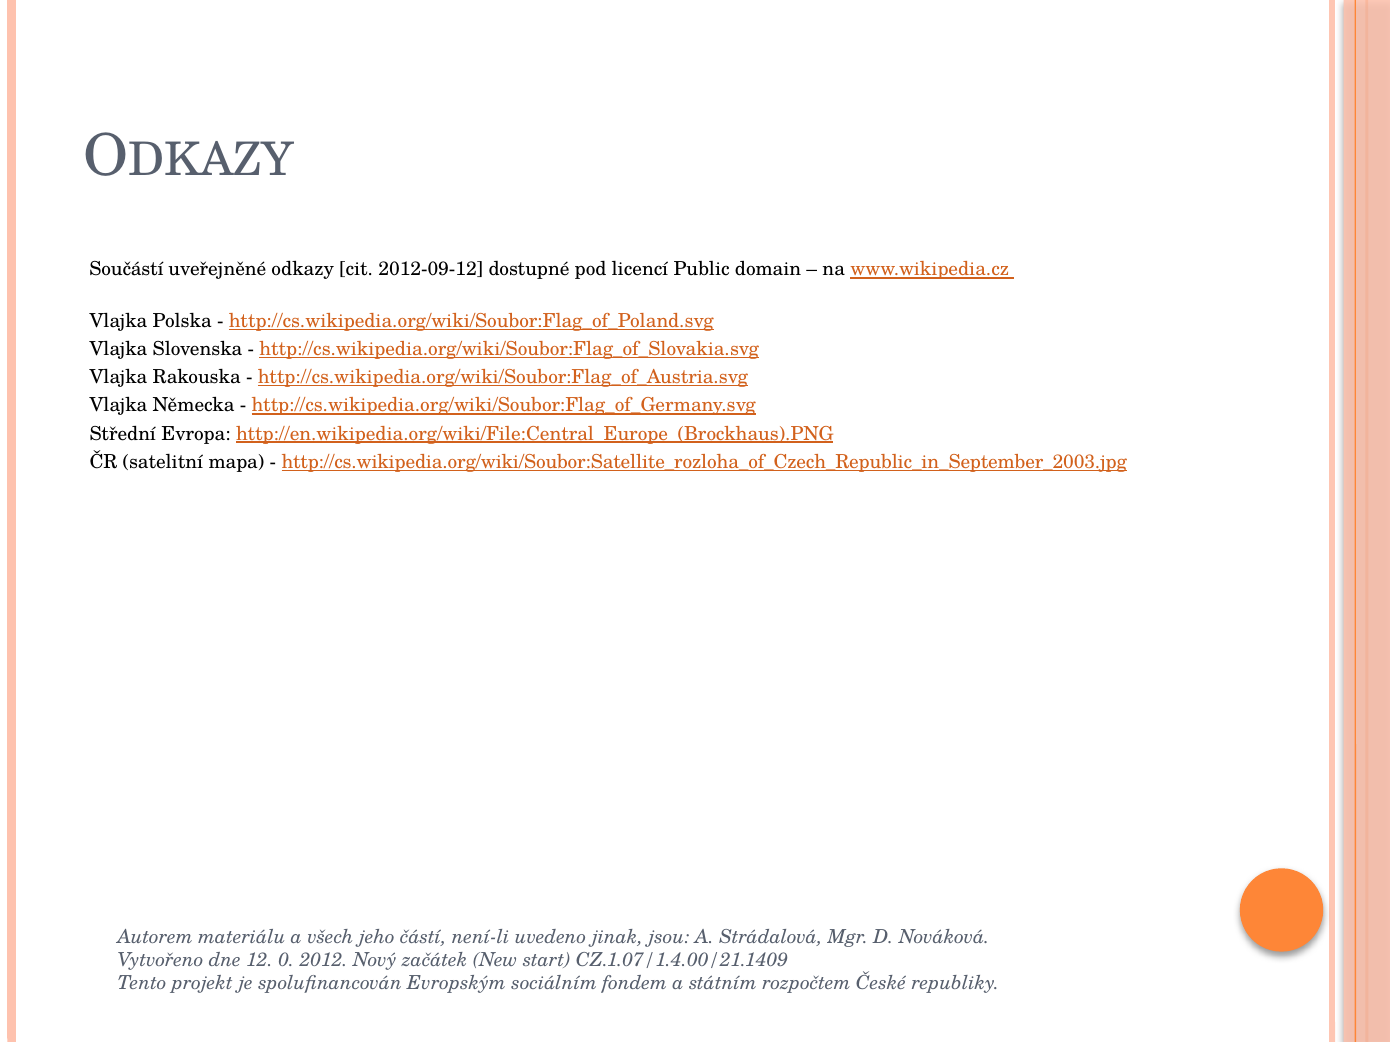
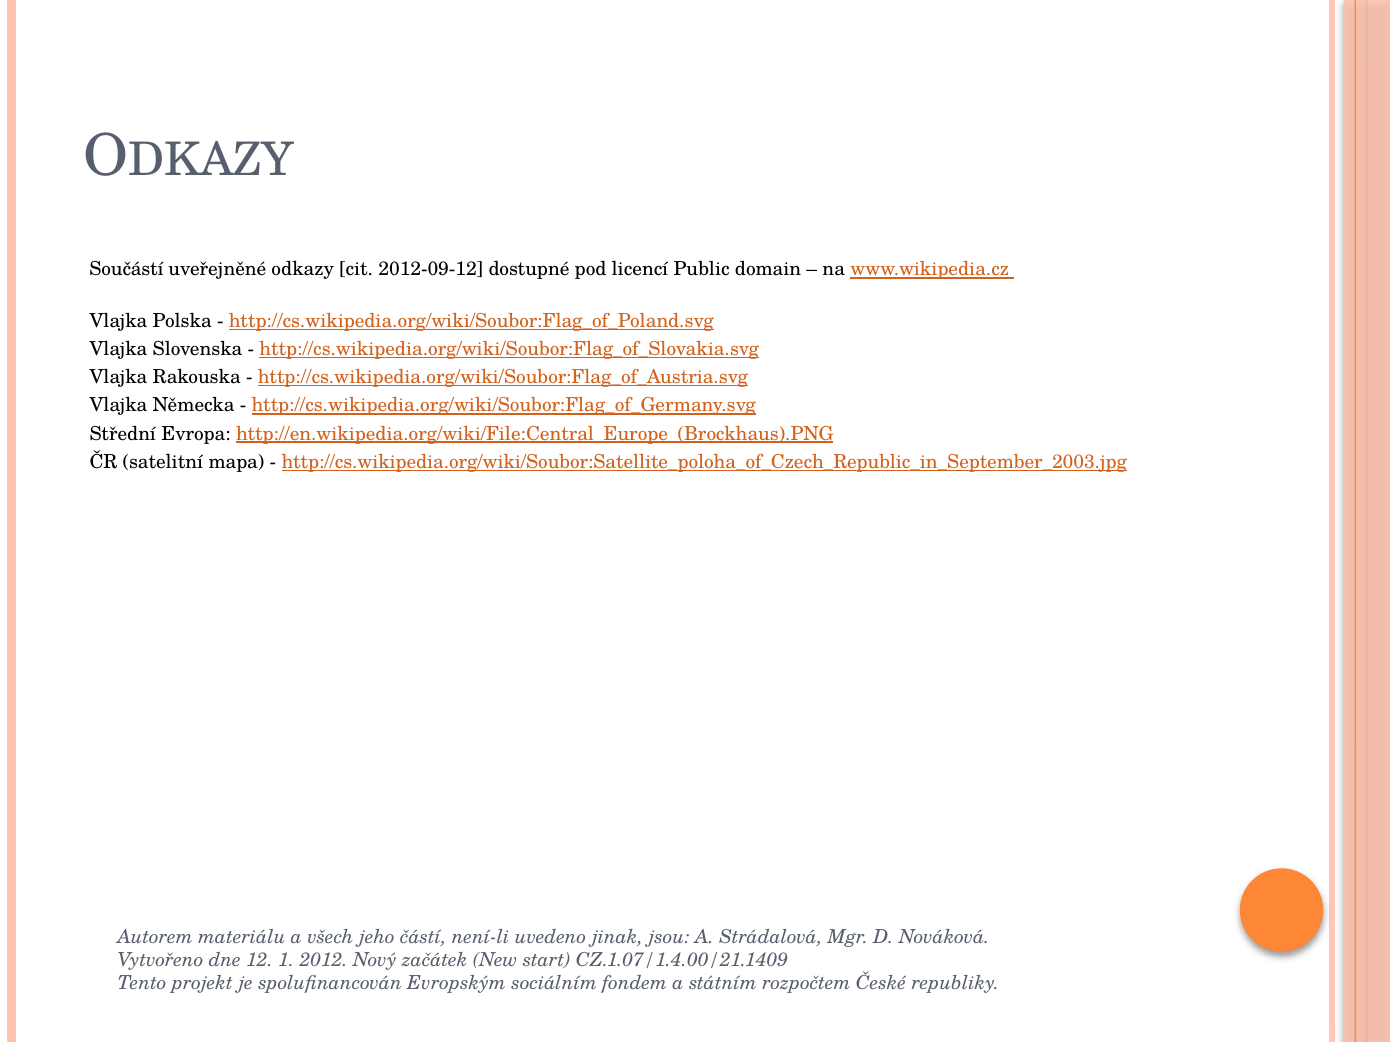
http://cs.wikipedia.org/wiki/Soubor:Satellite_rozloha_of_Czech_Republic_in_September_2003.jpg: http://cs.wikipedia.org/wiki/Soubor:Satellite_rozloha_of_Czech_Republic_in_September_2003.jpg -> http://cs.wikipedia.org/wiki/Soubor:Satellite_poloha_of_Czech_Republic_in_September_2003.jpg (704, 462)
0: 0 -> 1 (286, 960)
